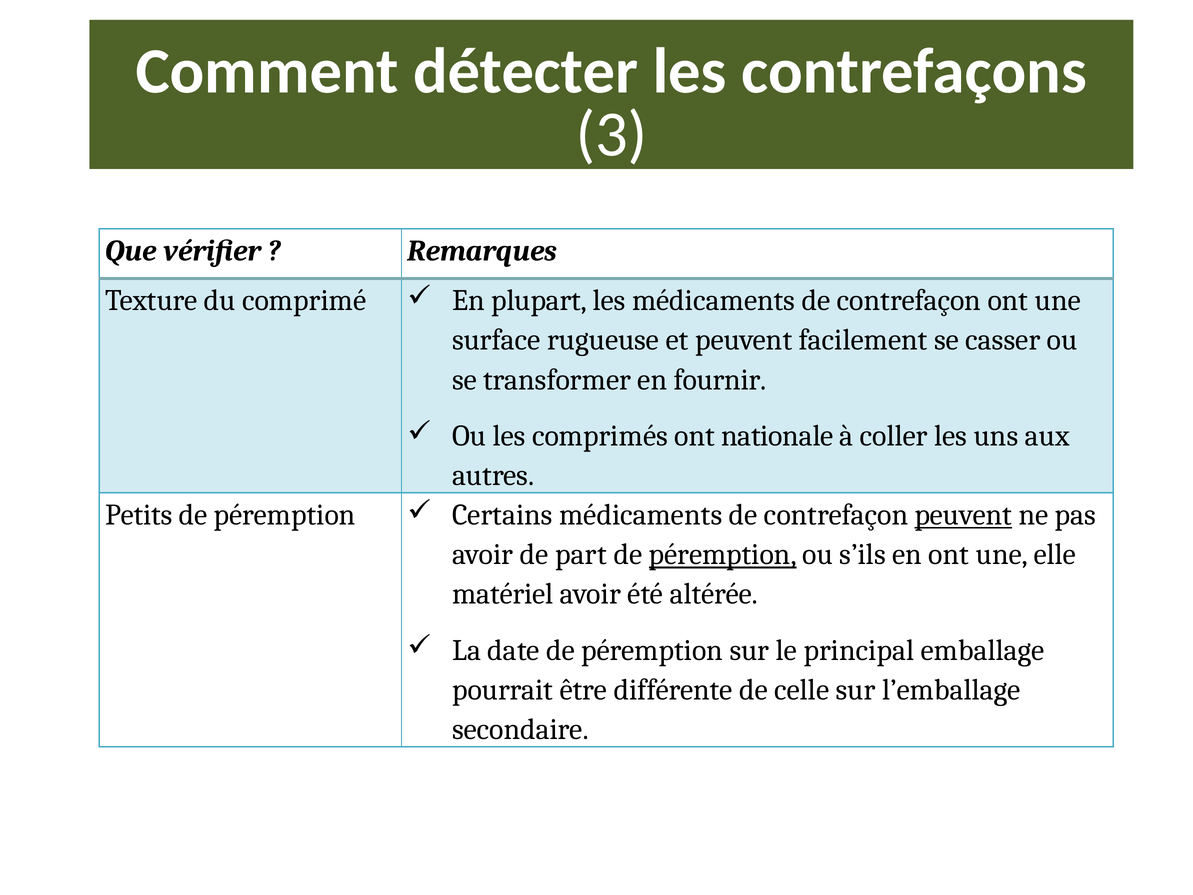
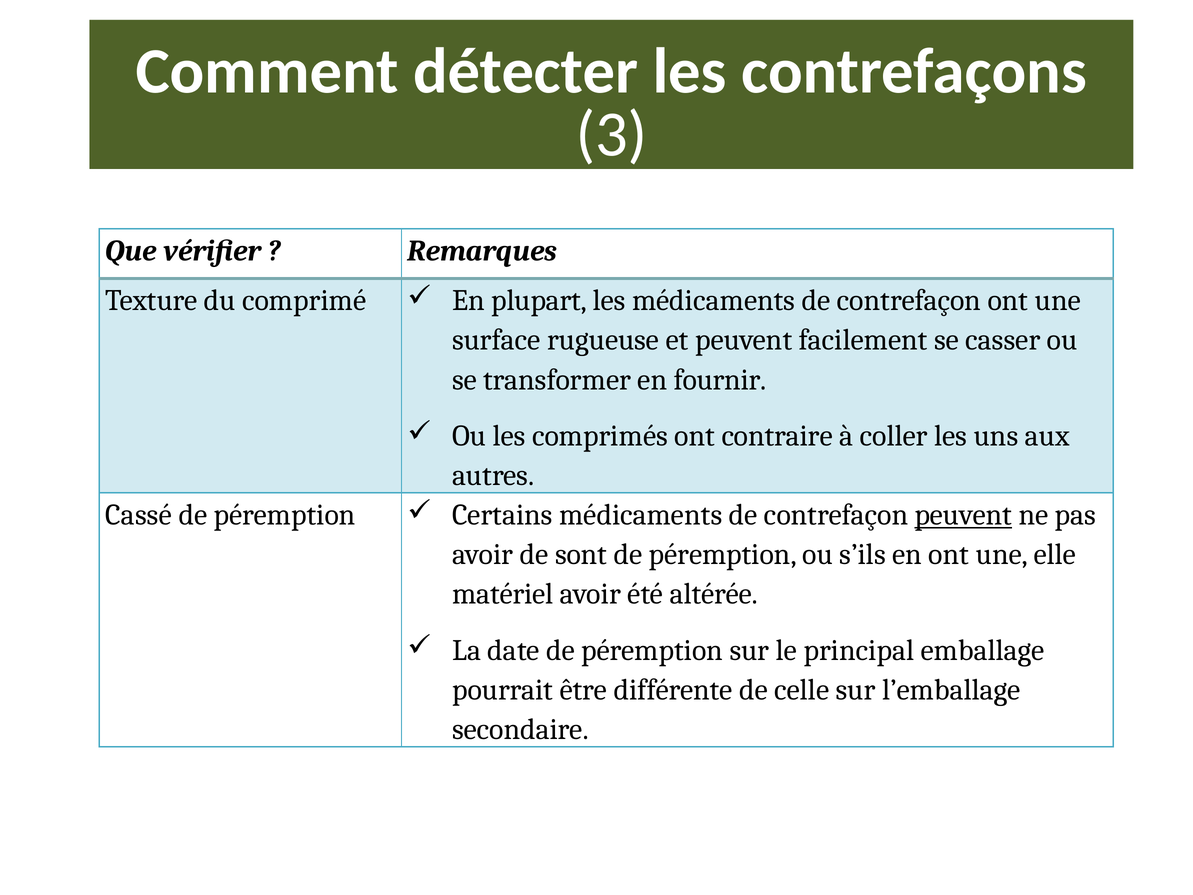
nationale: nationale -> contraire (777, 436)
Petits: Petits -> Cassé (139, 515)
part: part -> sont (581, 554)
péremption underline: present -> none (723, 554)
